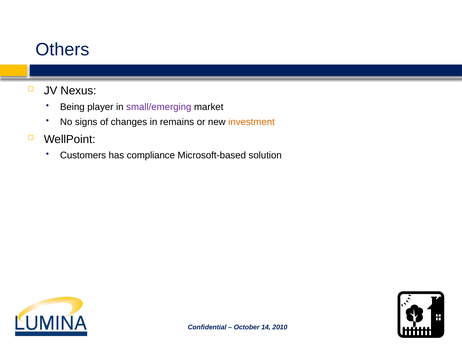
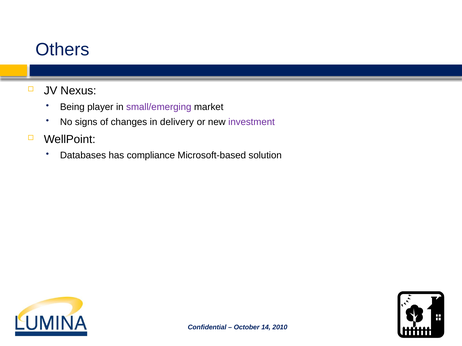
remains: remains -> delivery (177, 122)
investment colour: orange -> purple (252, 122)
Customers: Customers -> Databases (83, 156)
